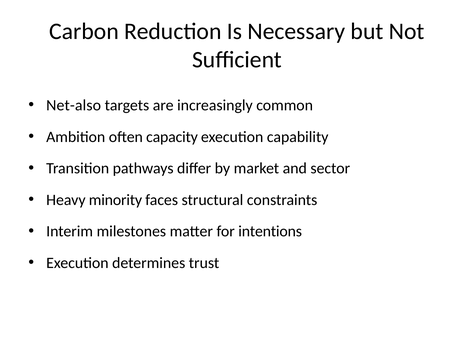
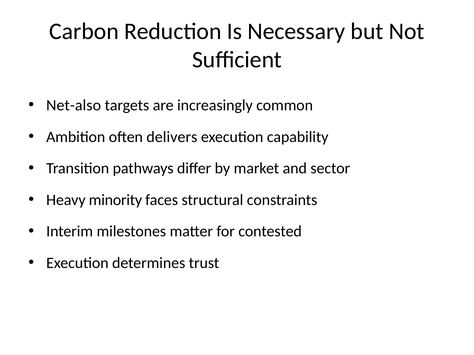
capacity: capacity -> delivers (172, 137)
intentions: intentions -> contested (270, 232)
